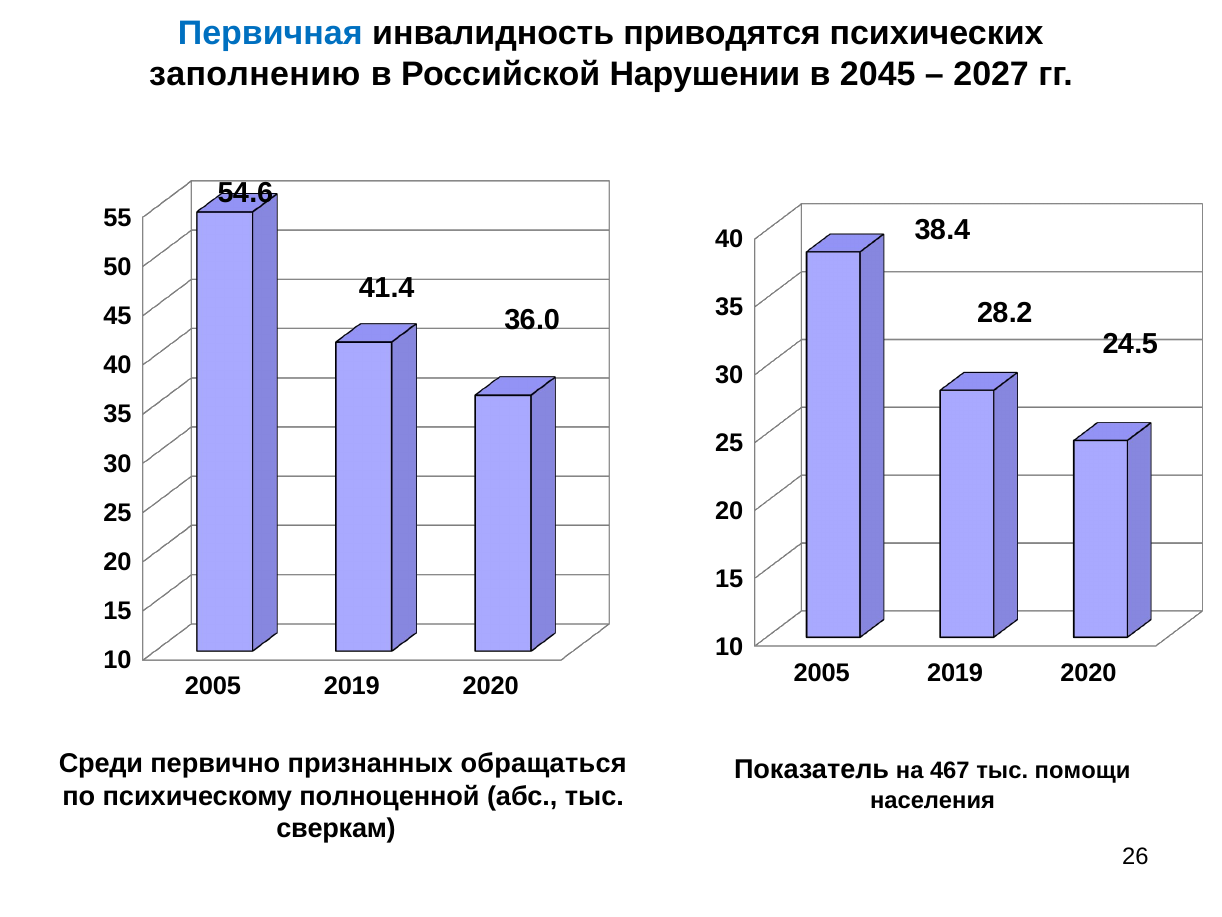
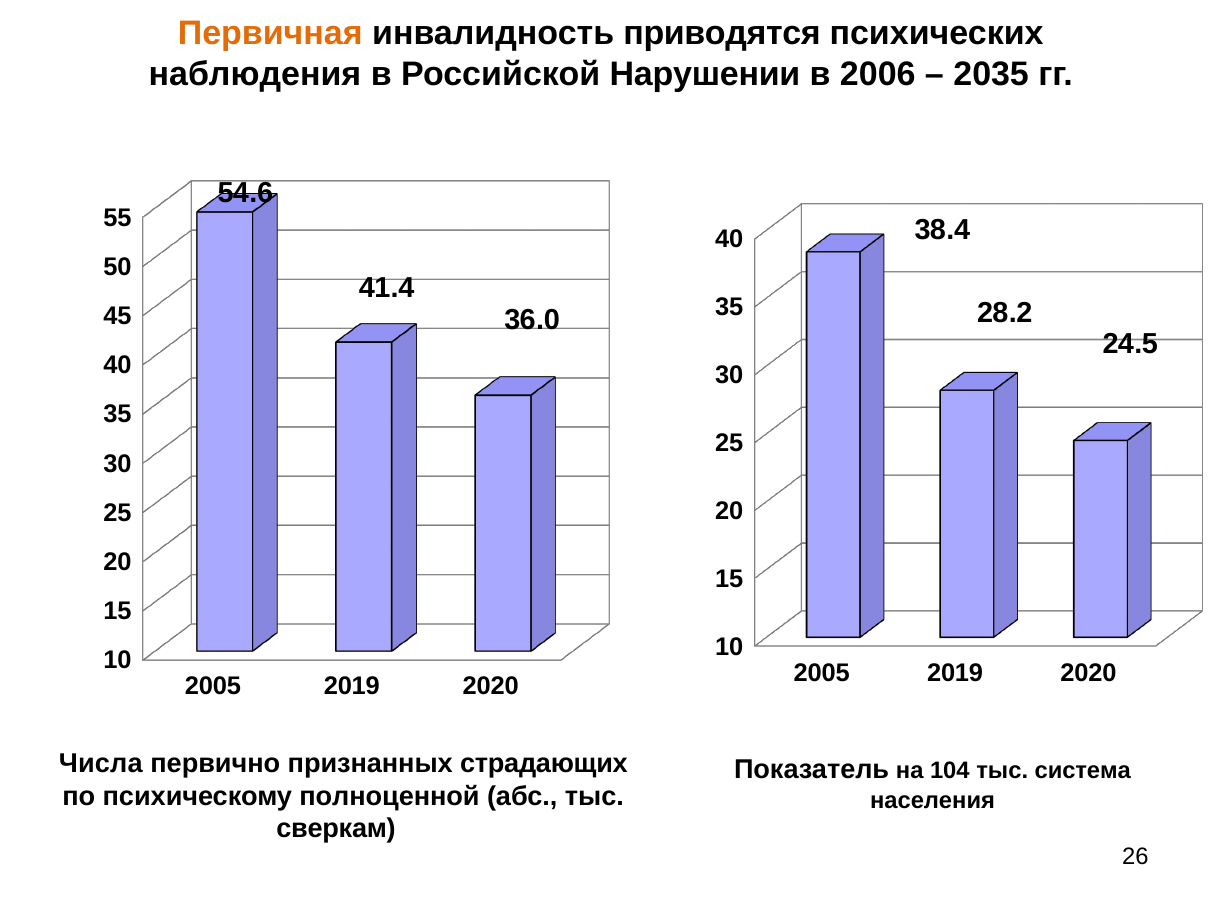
Первичная colour: blue -> orange (270, 34)
заполнению: заполнению -> наблюдения (255, 74)
2045: 2045 -> 2006 (878, 74)
2027: 2027 -> 2035 (991, 74)
Среди: Среди -> Числа (101, 763)
обращаться: обращаться -> страдающих (544, 763)
467: 467 -> 104 (950, 771)
помощи: помощи -> система (1083, 771)
